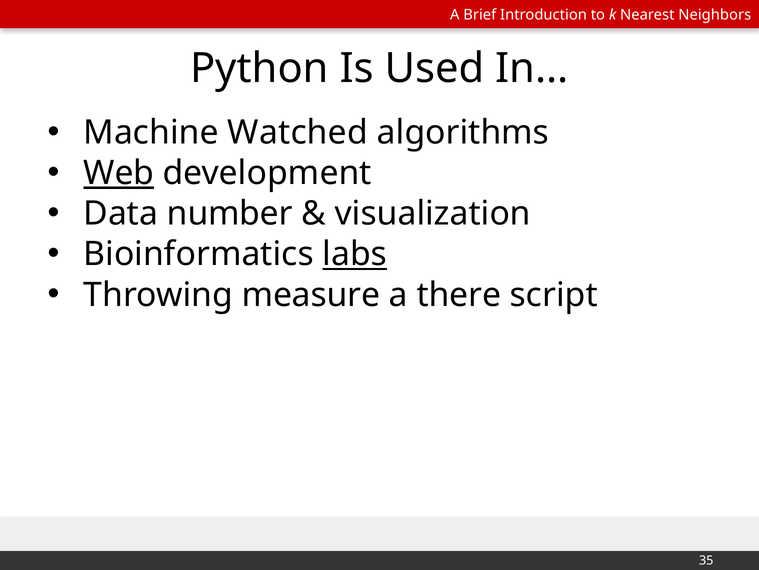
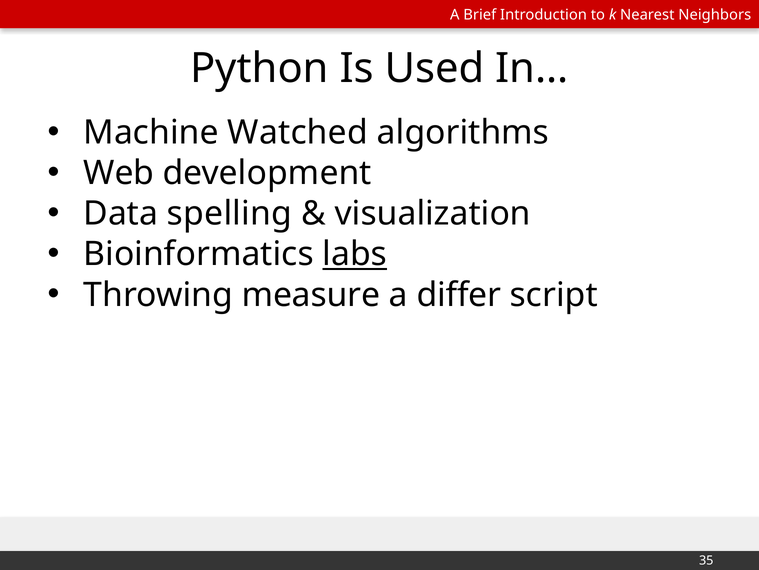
Web underline: present -> none (119, 173)
number: number -> spelling (230, 213)
there: there -> differ (459, 294)
